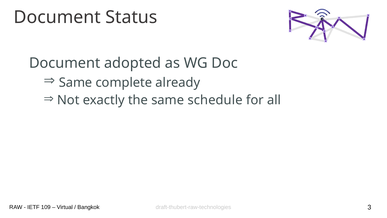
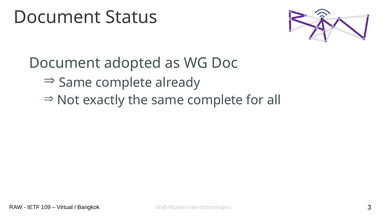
the same schedule: schedule -> complete (215, 100)
